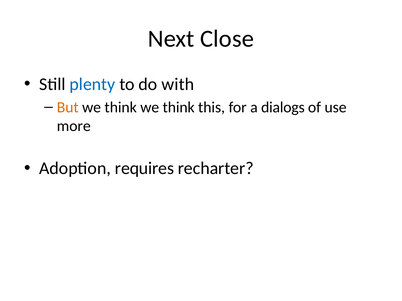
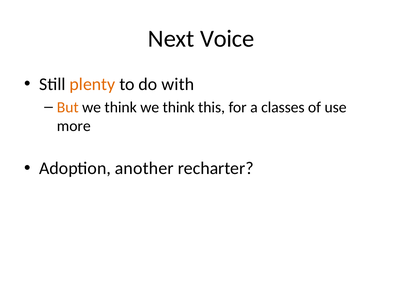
Close: Close -> Voice (227, 39)
plenty colour: blue -> orange (92, 84)
dialogs: dialogs -> classes (283, 107)
requires: requires -> another (144, 169)
